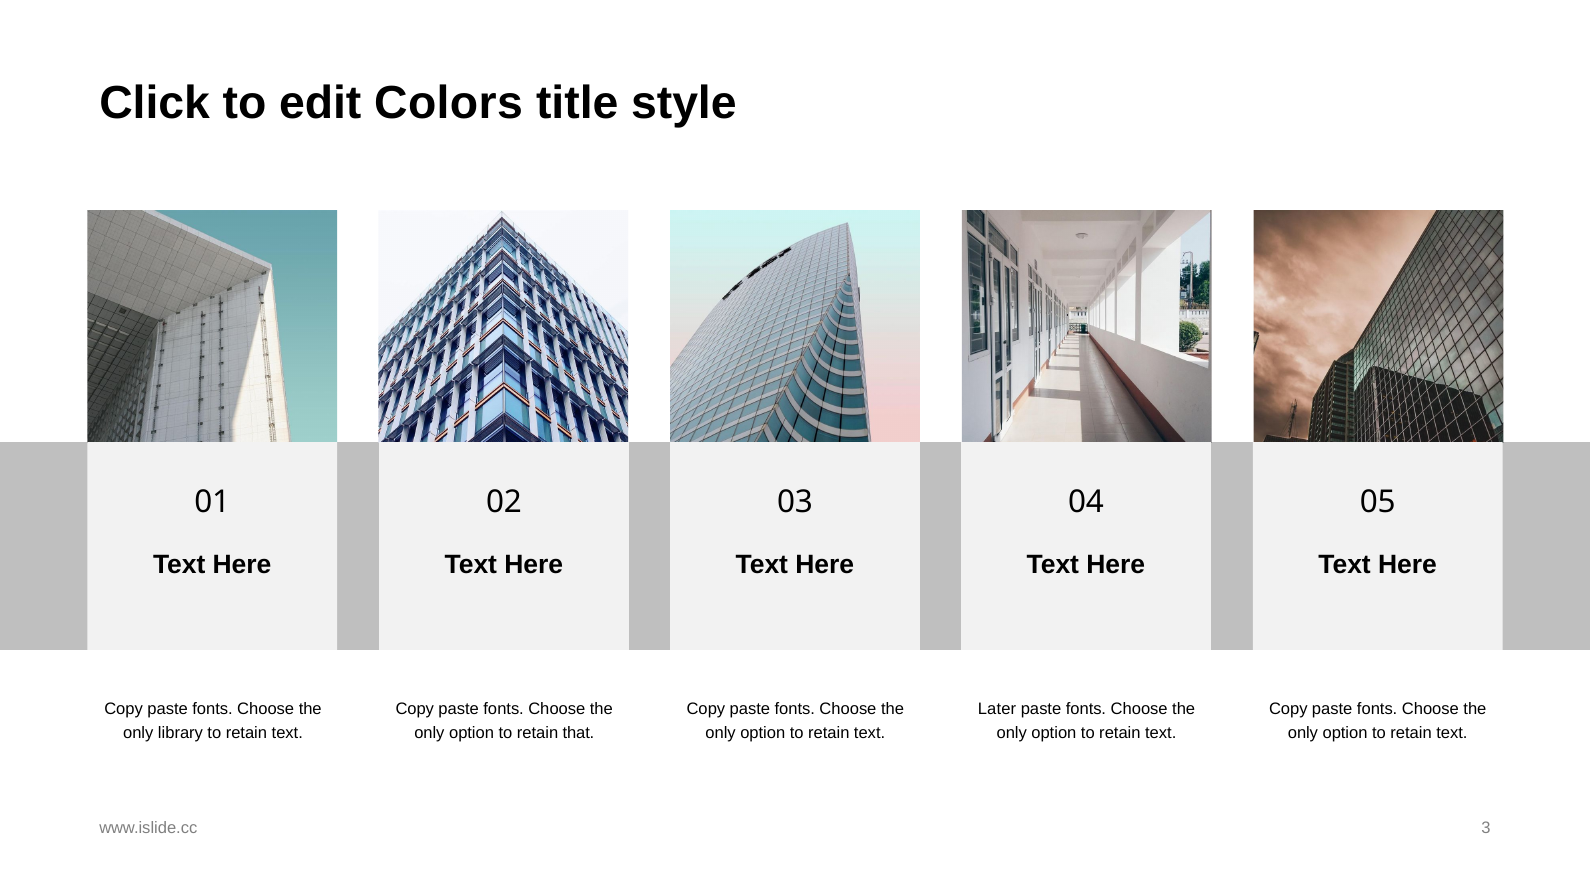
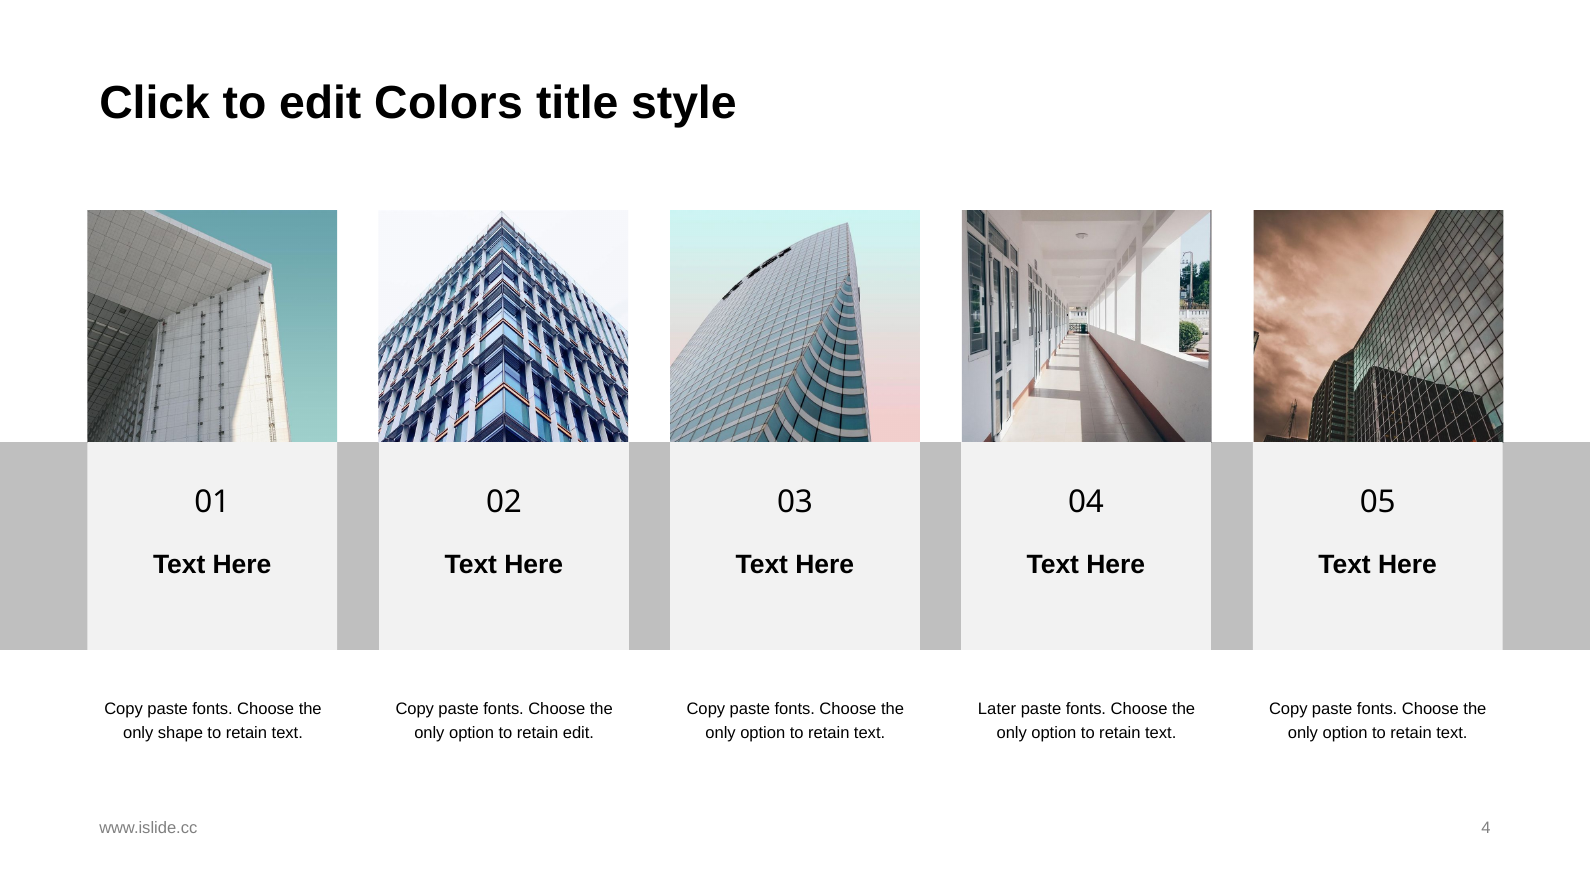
library: library -> shape (180, 733)
retain that: that -> edit (578, 733)
3: 3 -> 4 (1486, 828)
